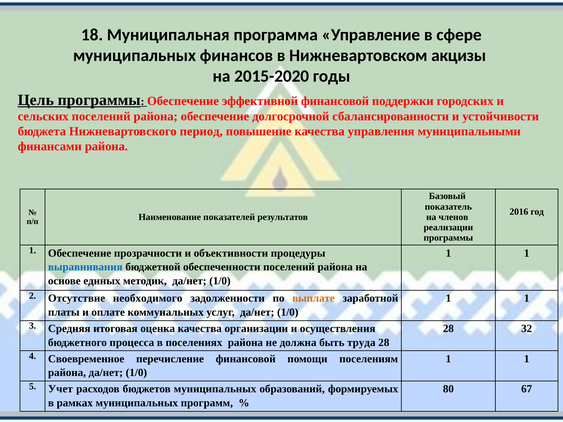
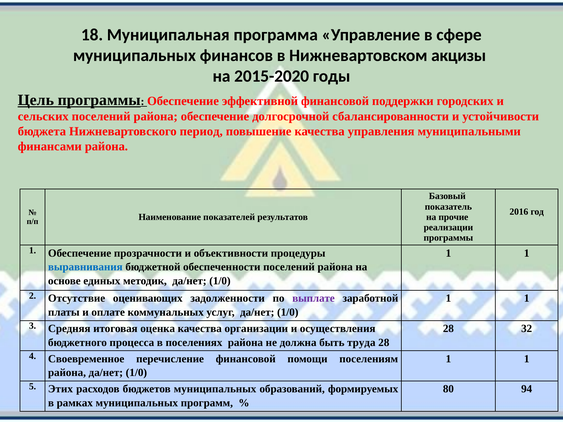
членов: членов -> прочие (453, 217)
необходимого: необходимого -> оценивающих (148, 299)
выплате colour: orange -> purple (314, 299)
Учет: Учет -> Этих (60, 389)
67: 67 -> 94 (527, 389)
